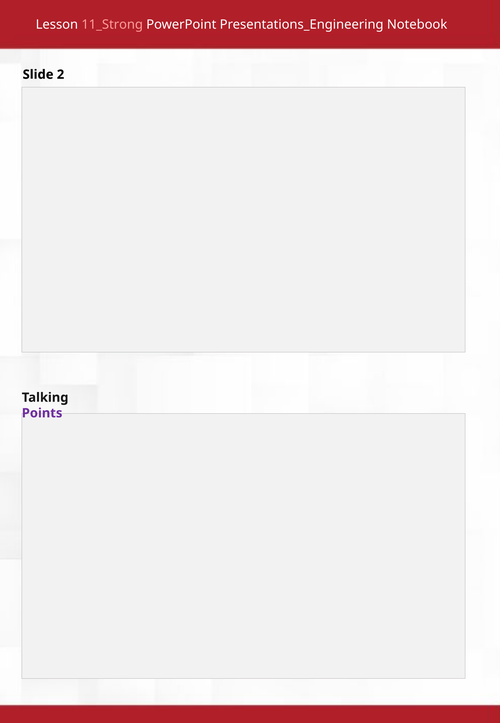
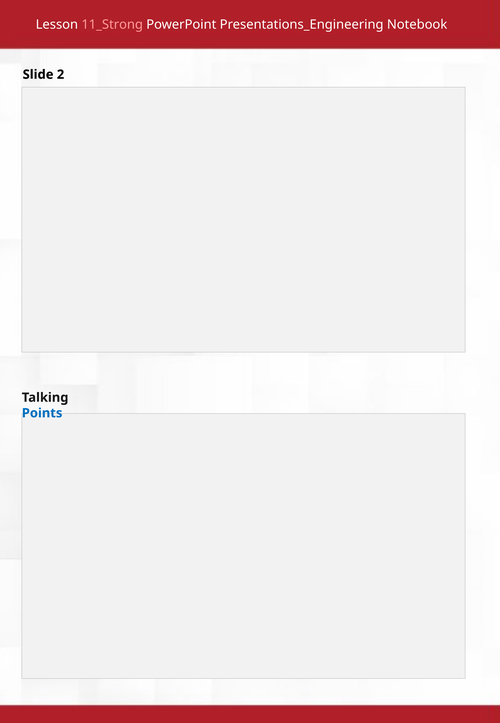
Points colour: purple -> blue (42, 413)
